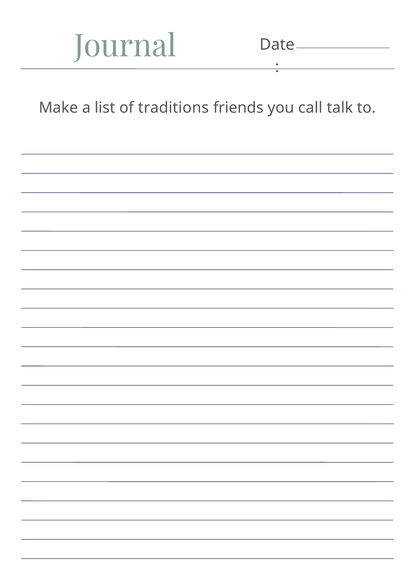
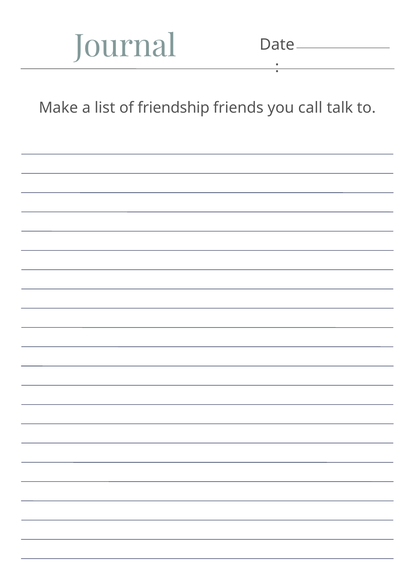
traditions: traditions -> friendship (174, 108)
